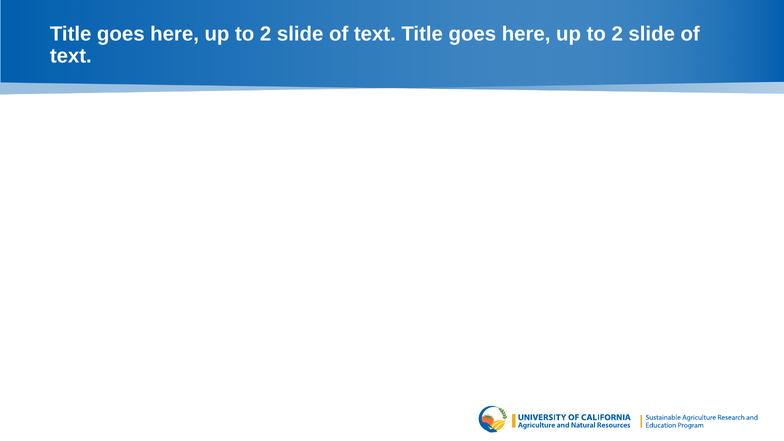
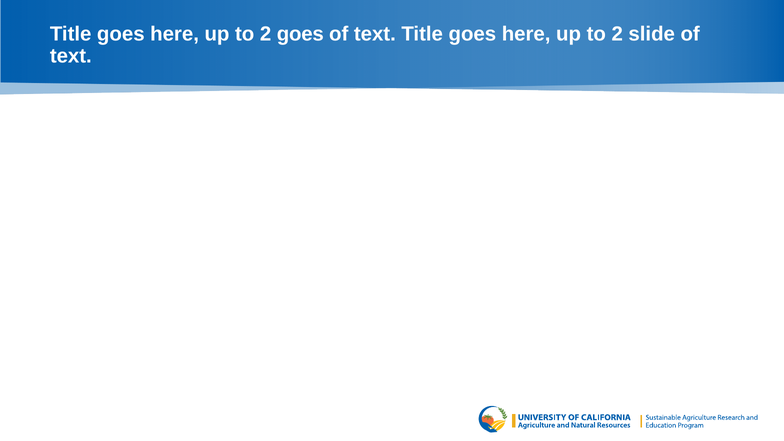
slide: slide -> goes (300, 34)
